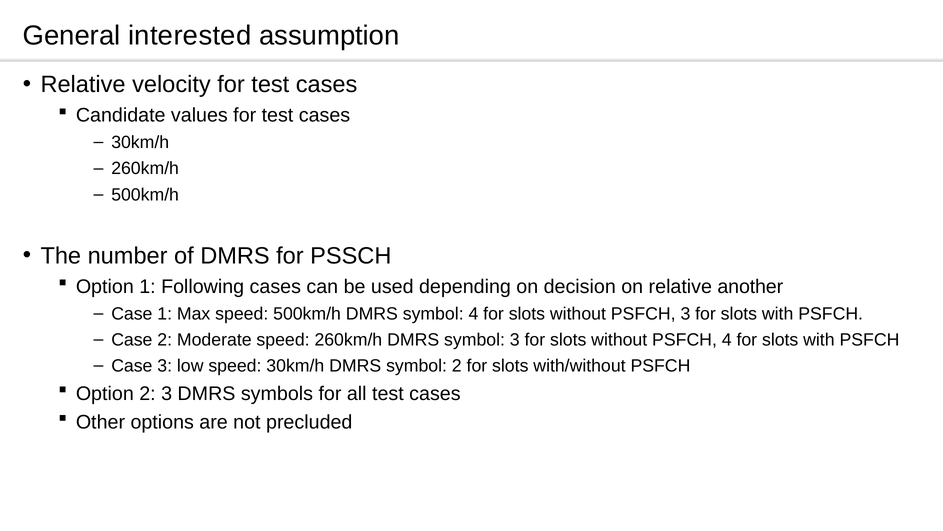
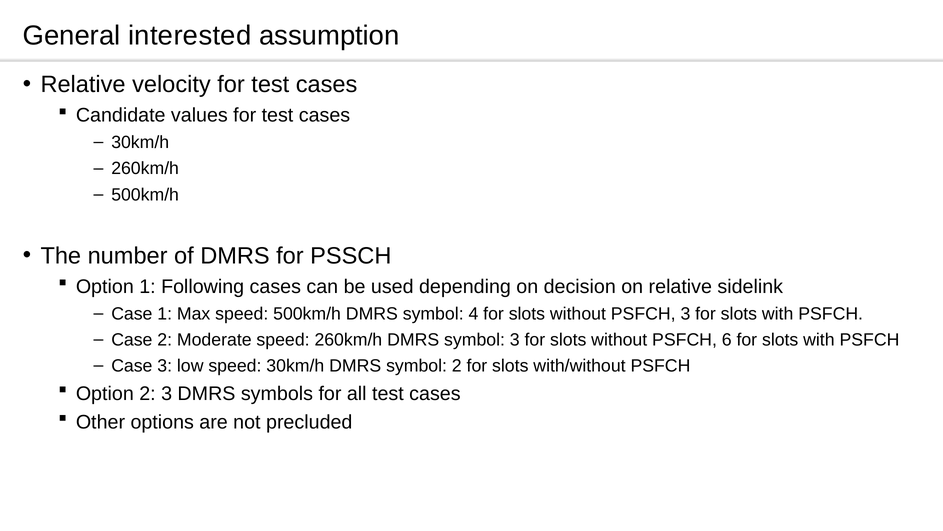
another: another -> sidelink (750, 286)
PSFCH 4: 4 -> 6 (727, 340)
